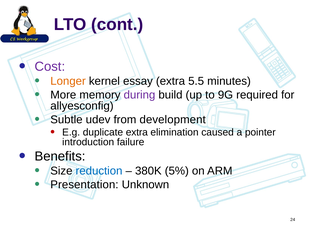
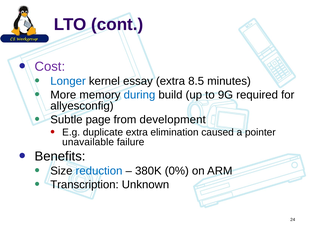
Longer colour: orange -> blue (68, 81)
5.5: 5.5 -> 8.5 (196, 81)
during colour: purple -> blue (139, 95)
udev: udev -> page (98, 120)
introduction: introduction -> unavailable (88, 142)
5%: 5% -> 0% (177, 171)
Presentation: Presentation -> Transcription (85, 185)
